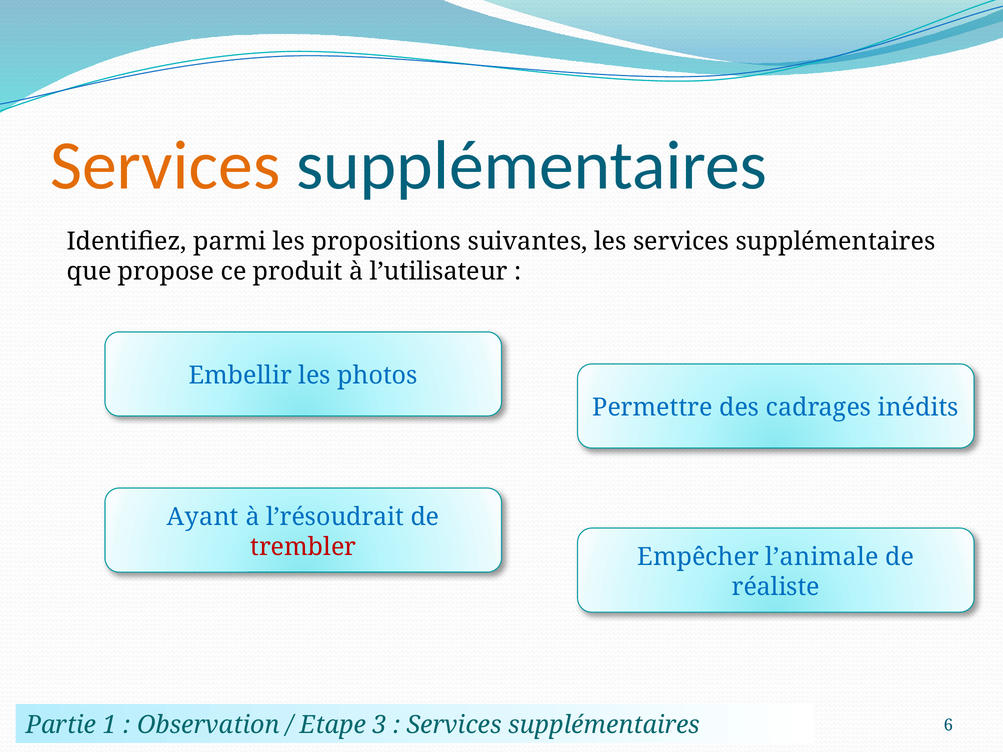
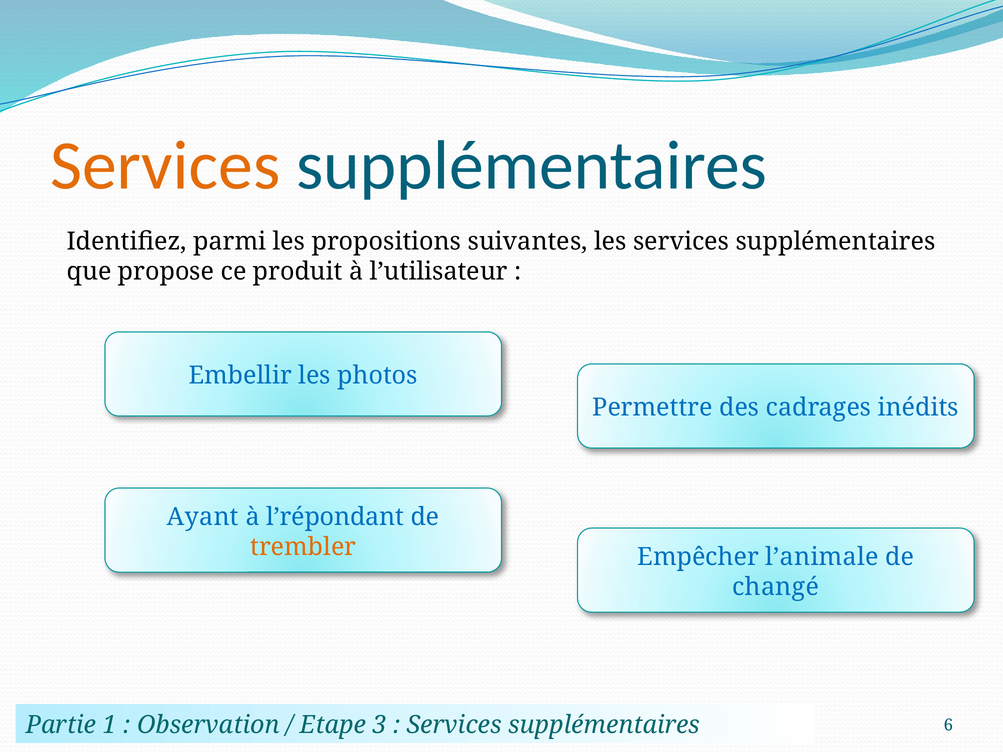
l’résoudrait: l’résoudrait -> l’répondant (335, 517)
trembler colour: red -> orange (303, 547)
réaliste: réaliste -> changé (776, 587)
